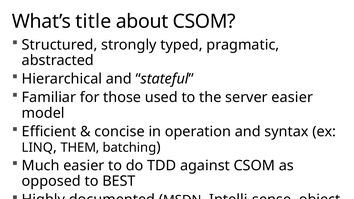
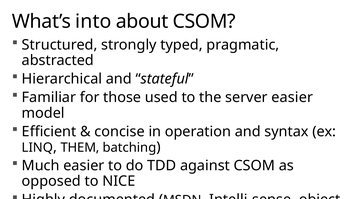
title: title -> into (93, 21)
BEST: BEST -> NICE (119, 181)
